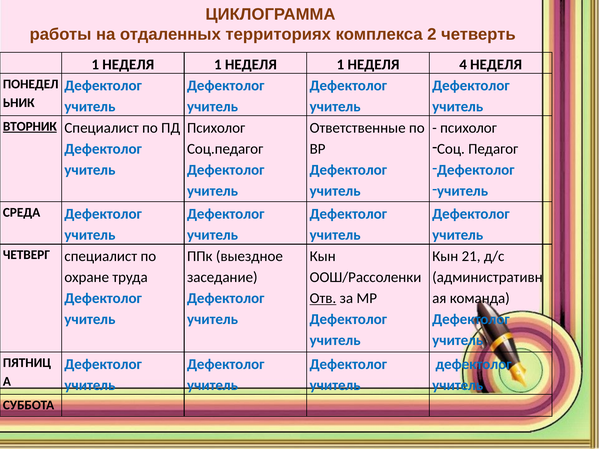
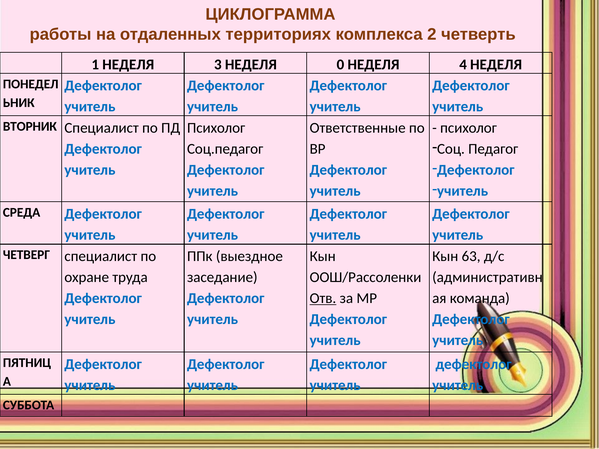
1: 1 -> 3 (218, 64)
1: 1 -> 0 (340, 64)
ВТОРНИК underline: present -> none (30, 127)
21: 21 -> 63 (471, 256)
